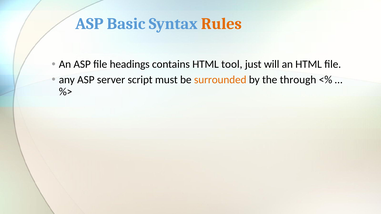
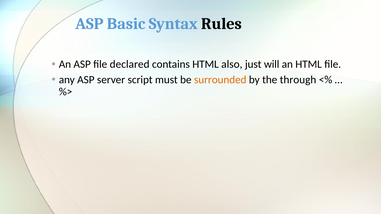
Rules colour: orange -> black (222, 24)
headings: headings -> declared (130, 64)
tool: tool -> also (232, 64)
